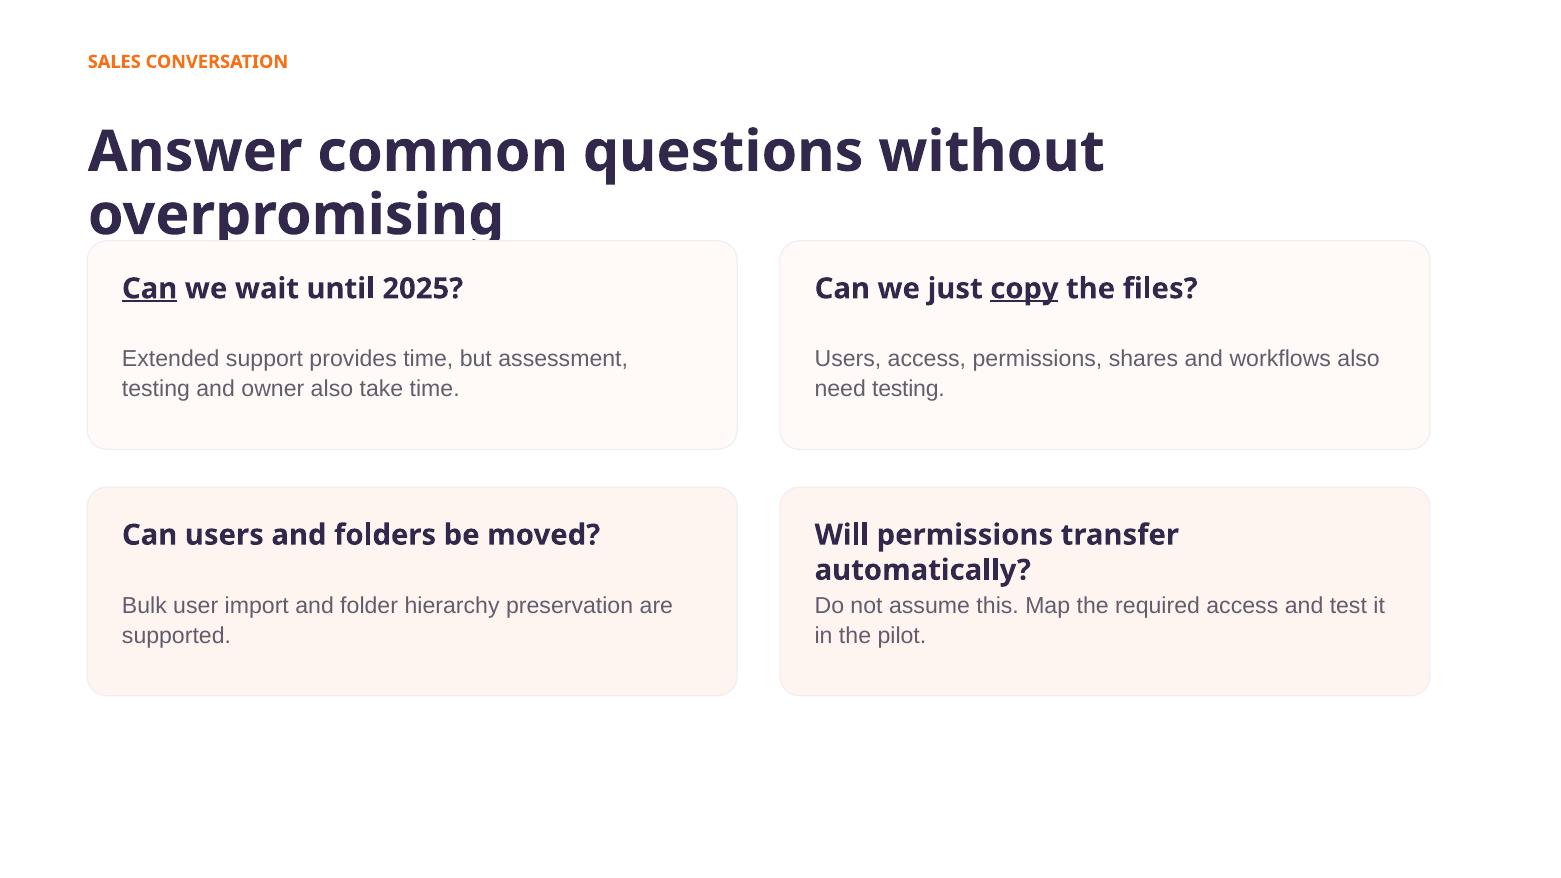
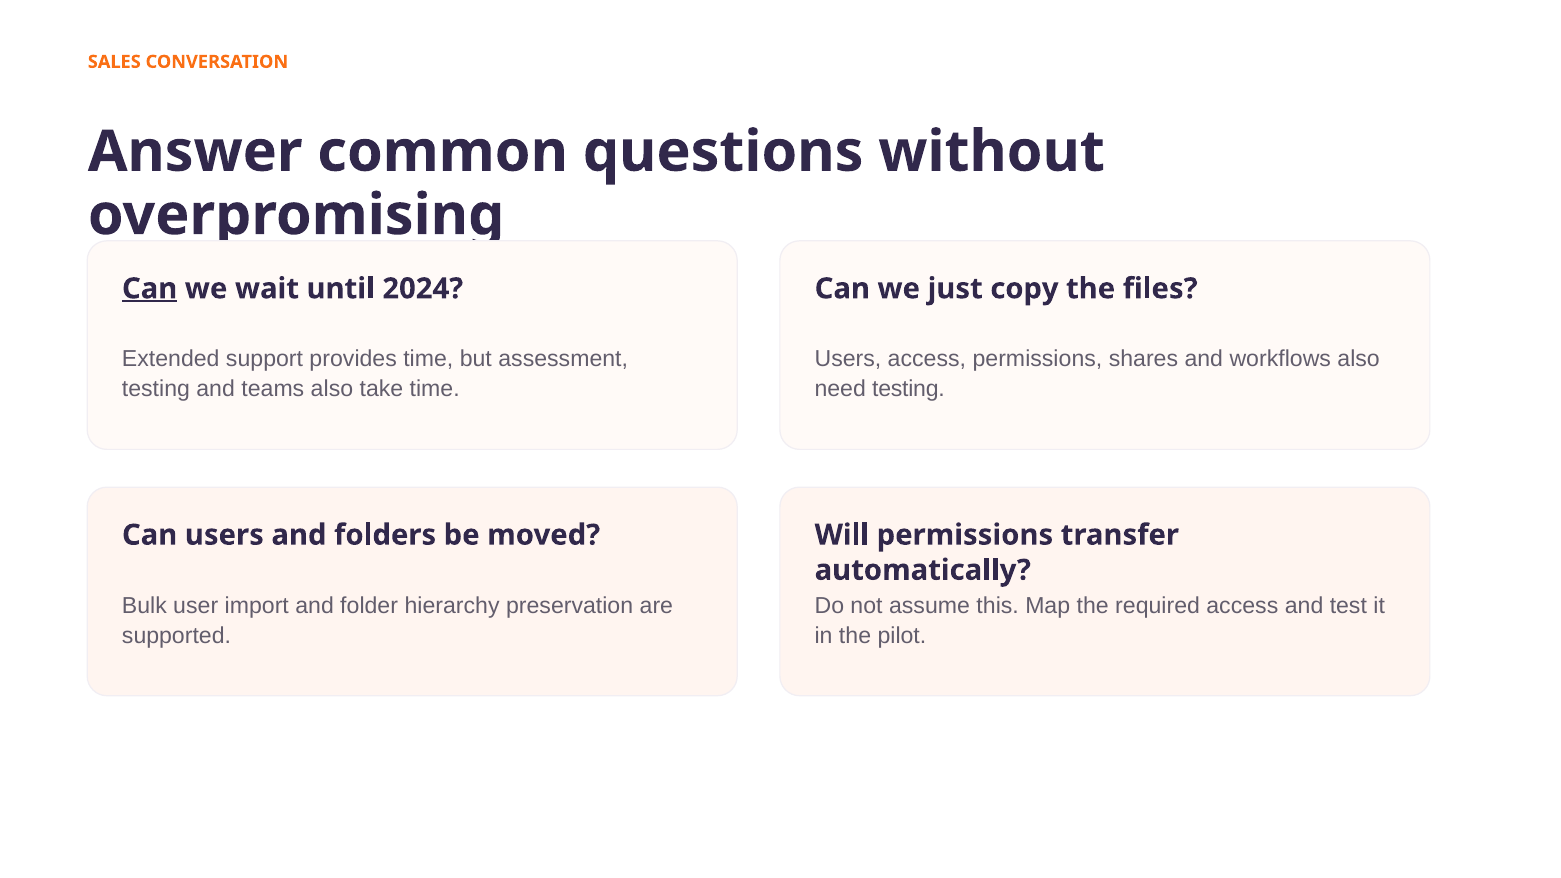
2025: 2025 -> 2024 (423, 289)
copy underline: present -> none (1024, 289)
owner: owner -> teams (273, 389)
